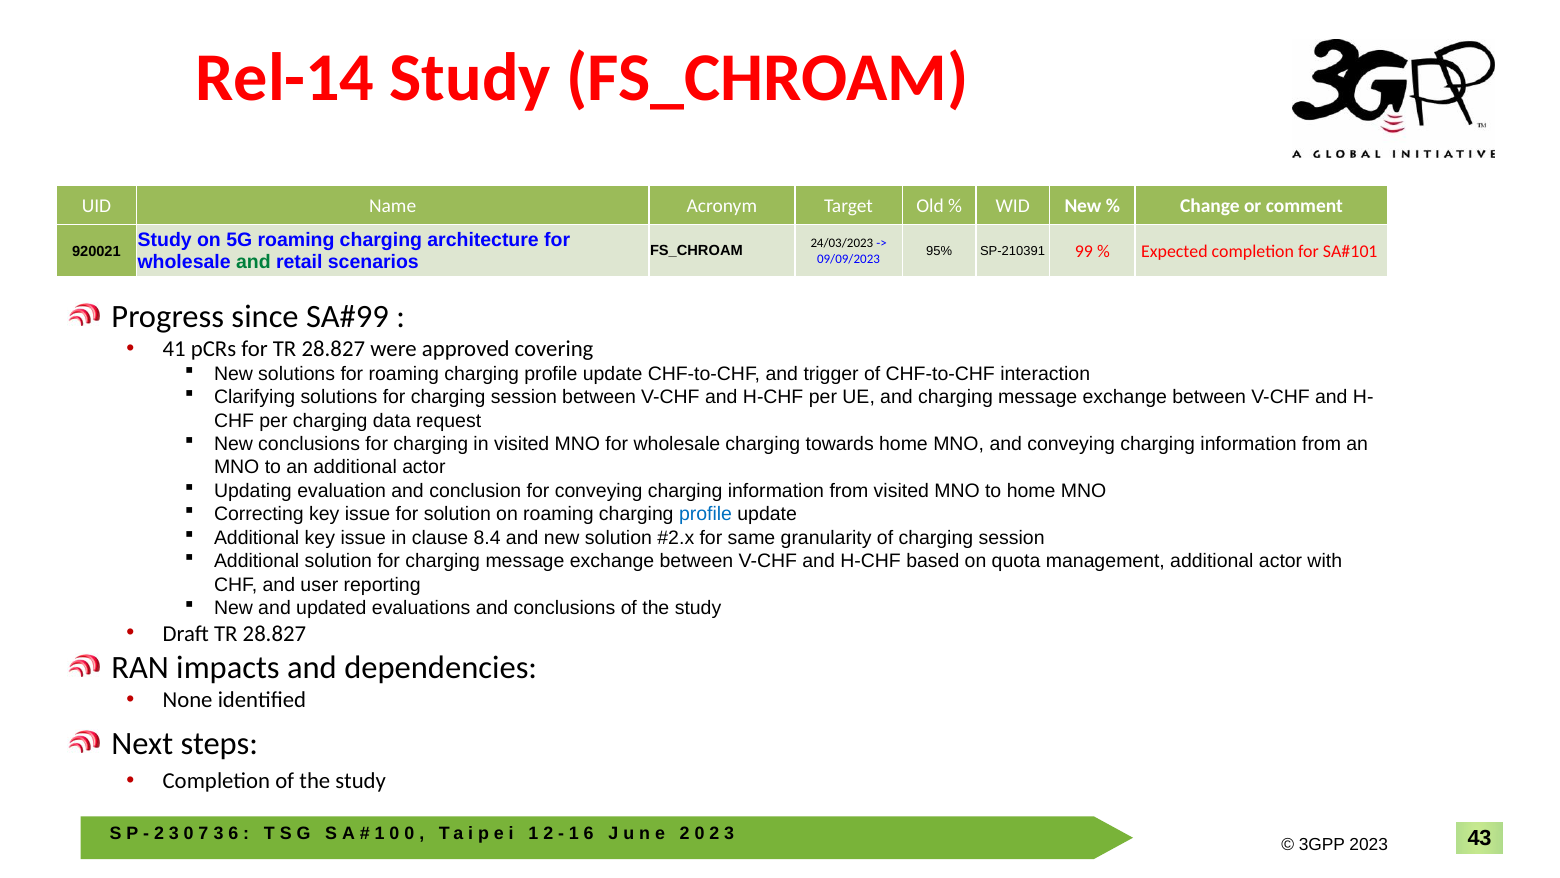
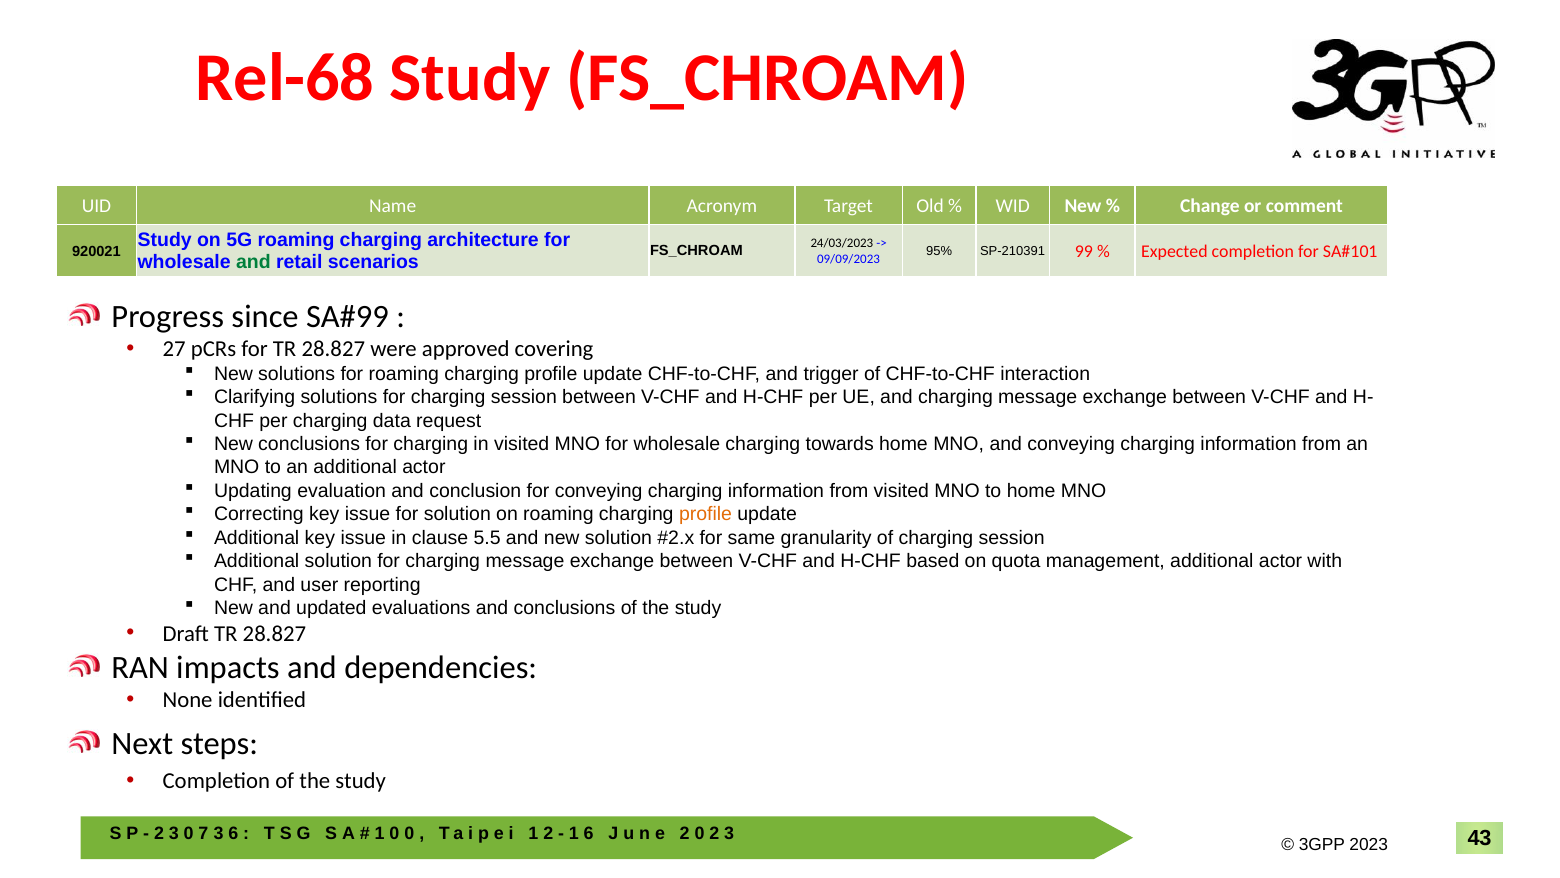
Rel-14: Rel-14 -> Rel-68 (285, 78)
41: 41 -> 27 (174, 349)
profile colour: blue -> orange (706, 514)
8.4: 8.4 -> 5.5 (487, 537)
